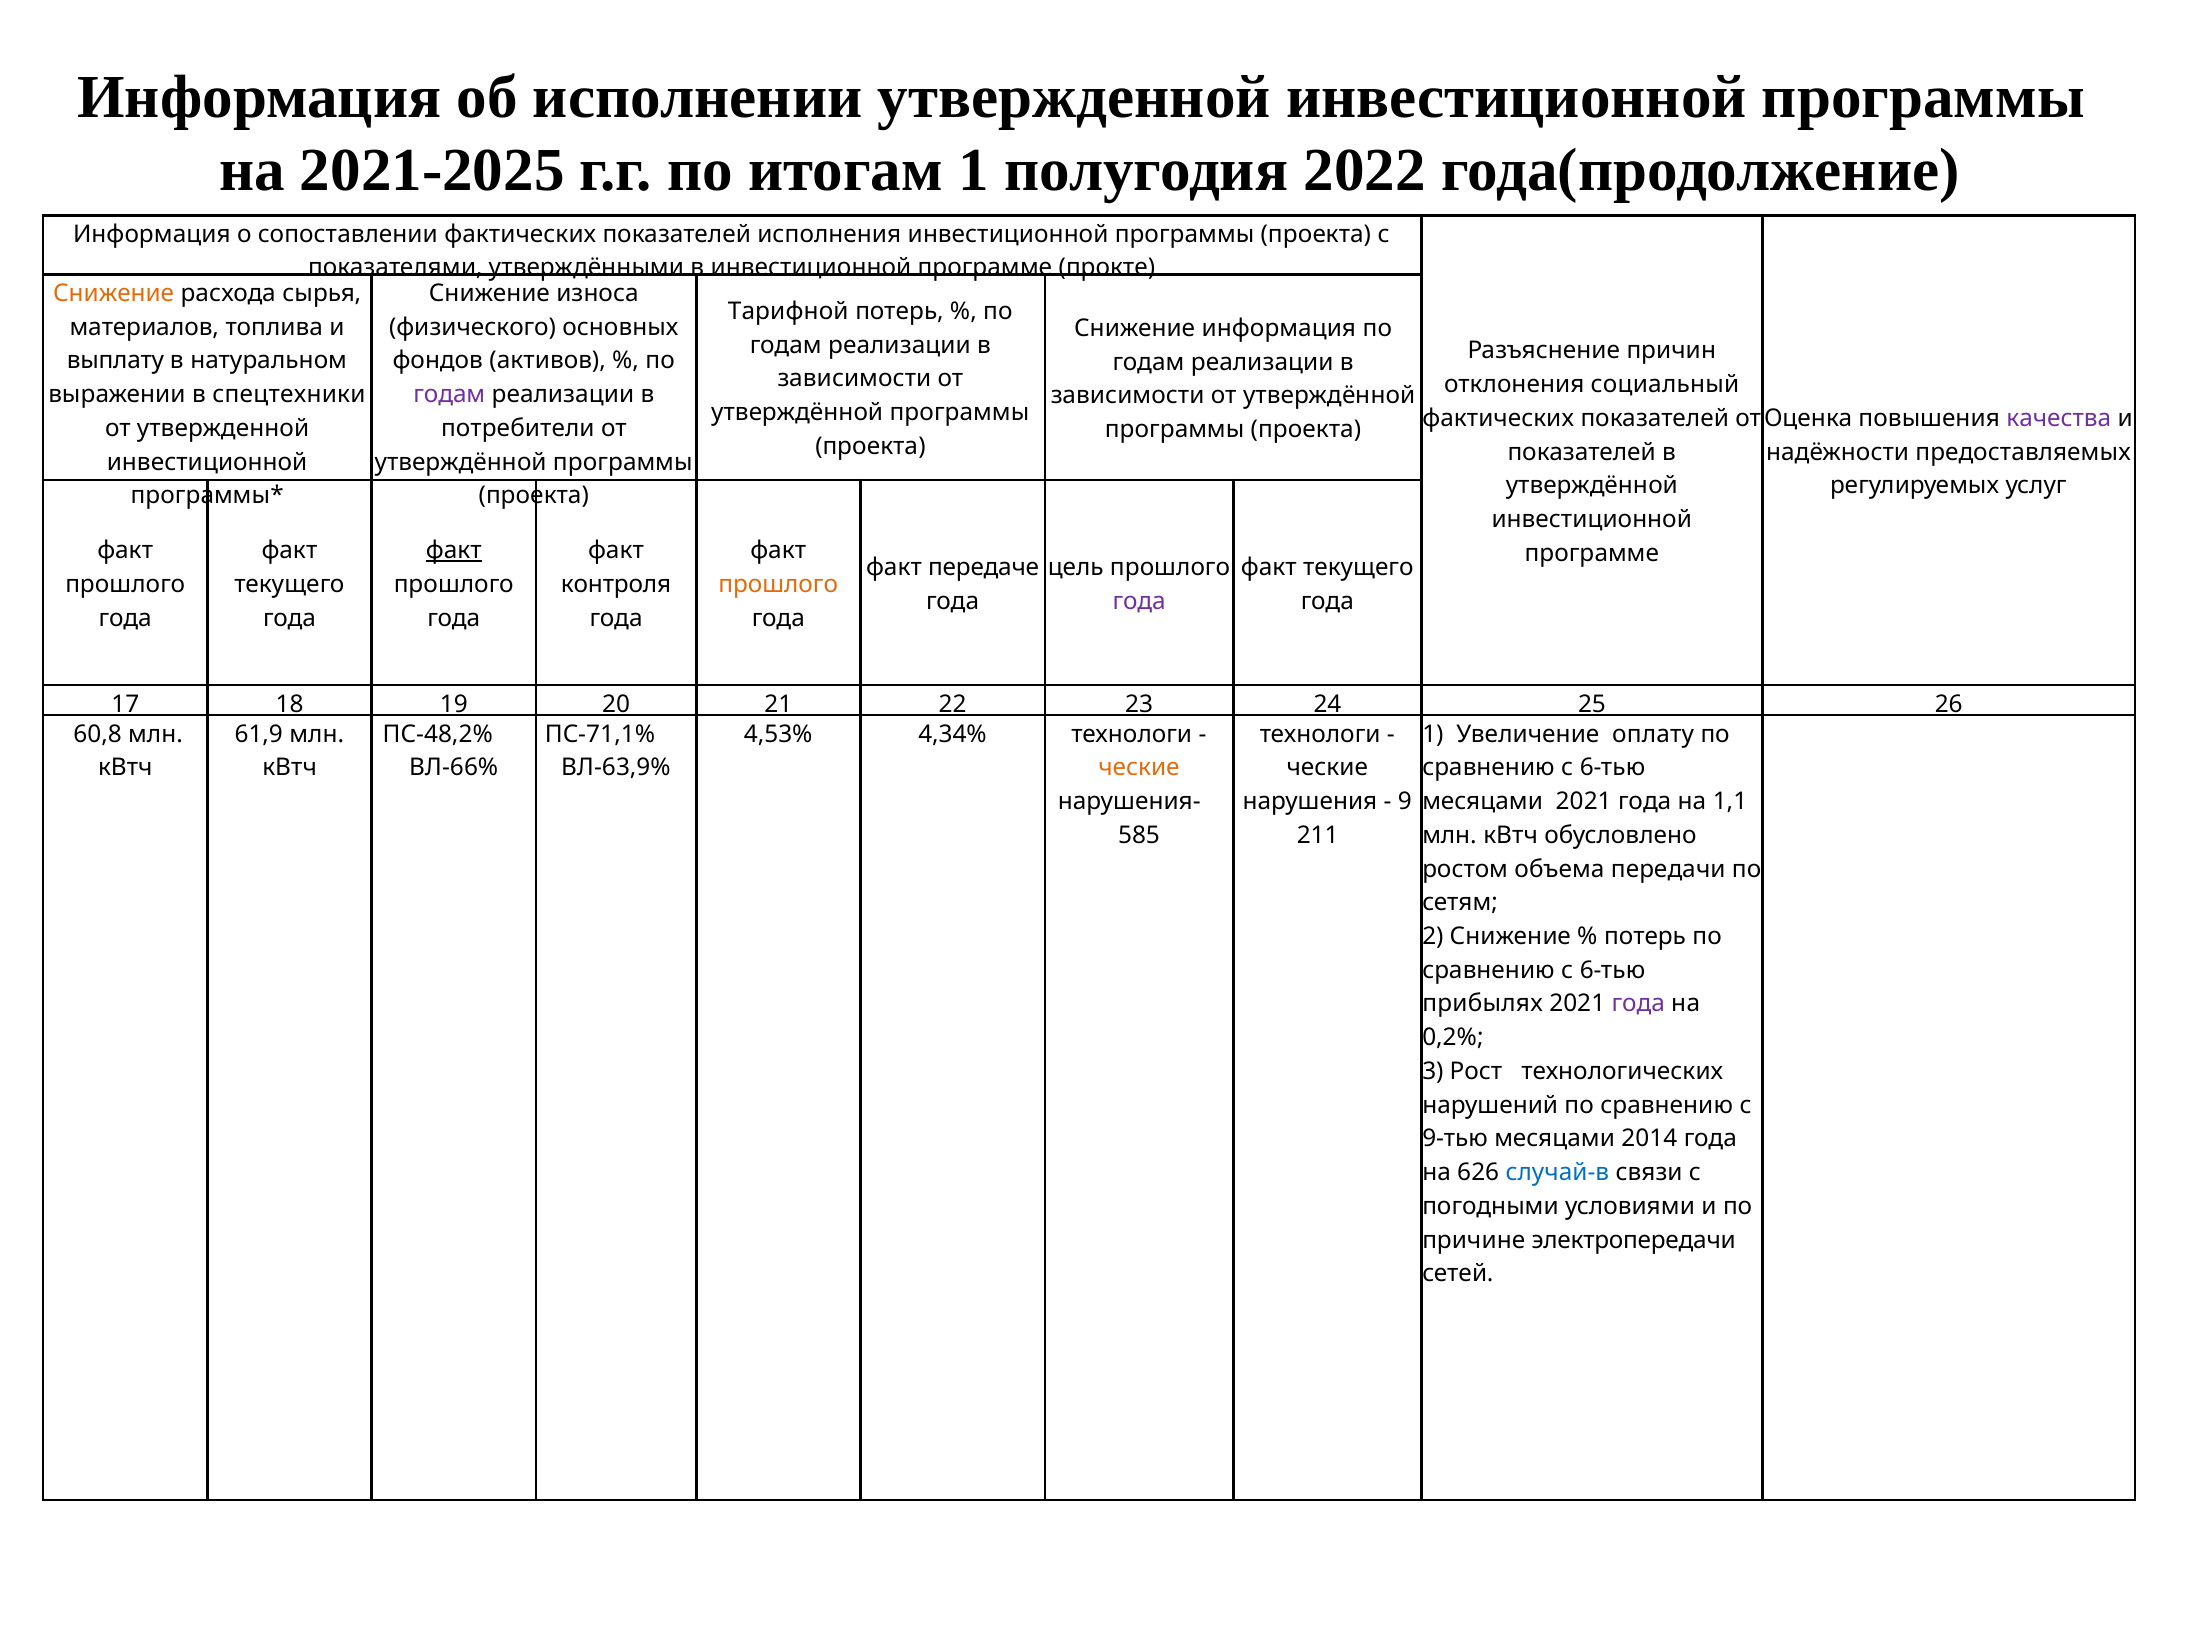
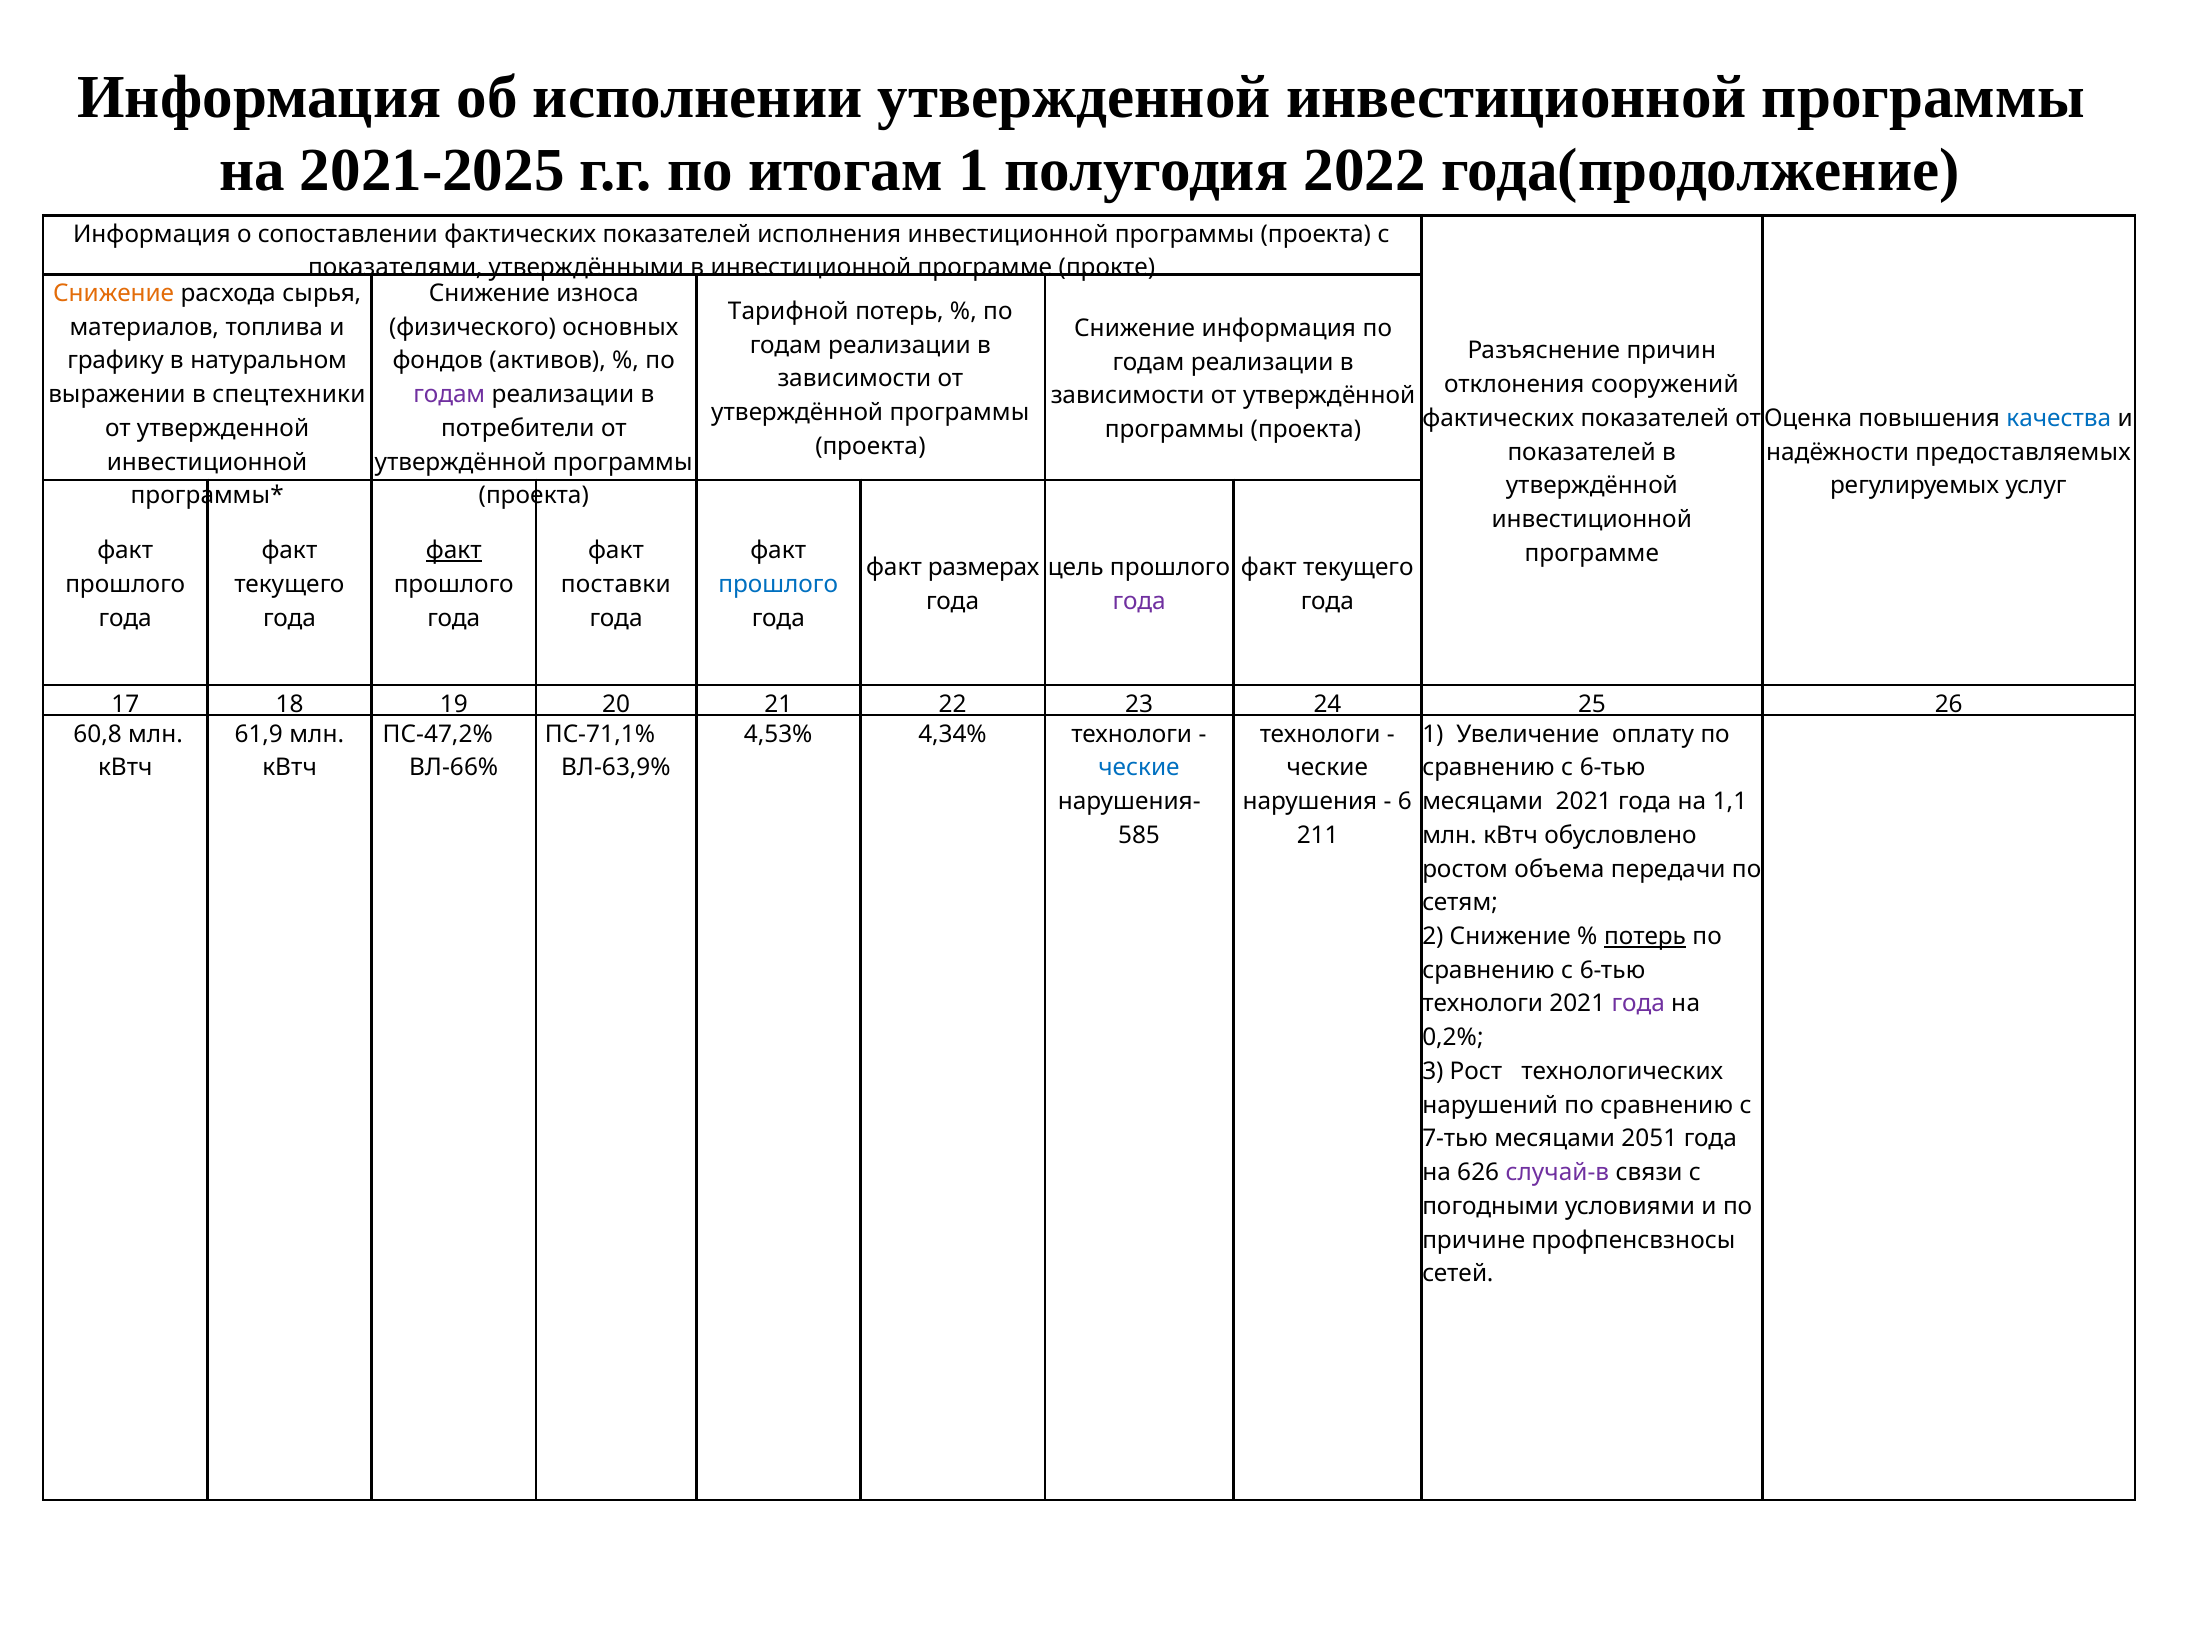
выплату: выплату -> графику (115, 361)
социальный: социальный -> сооружений (1665, 385)
качества colour: purple -> blue (2059, 418)
передаче: передаче -> размерах (984, 567)
контроля: контроля -> поставки (616, 584)
прошлого colour: orange -> blue (778, 584)
ПС-48,2%: ПС-48,2% -> ПС-47,2% (438, 734)
ческие colour: orange -> blue (1139, 768)
9: 9 -> 6 (1405, 802)
потерь underline: none -> present (1645, 936)
прибылях: прибылях -> технологи (1483, 1004)
9-тью: 9-тью -> 7-тью (1455, 1139)
2014: 2014 -> 2051 (1649, 1139)
случай-в colour: blue -> purple (1557, 1173)
электропередачи: электропередачи -> профпенсвзносы (1633, 1240)
